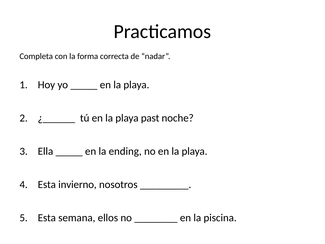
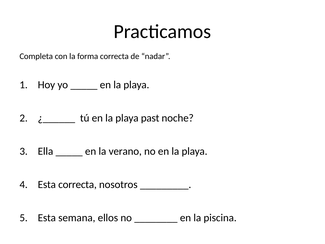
ending: ending -> verano (125, 151)
Esta invierno: invierno -> correcta (77, 184)
